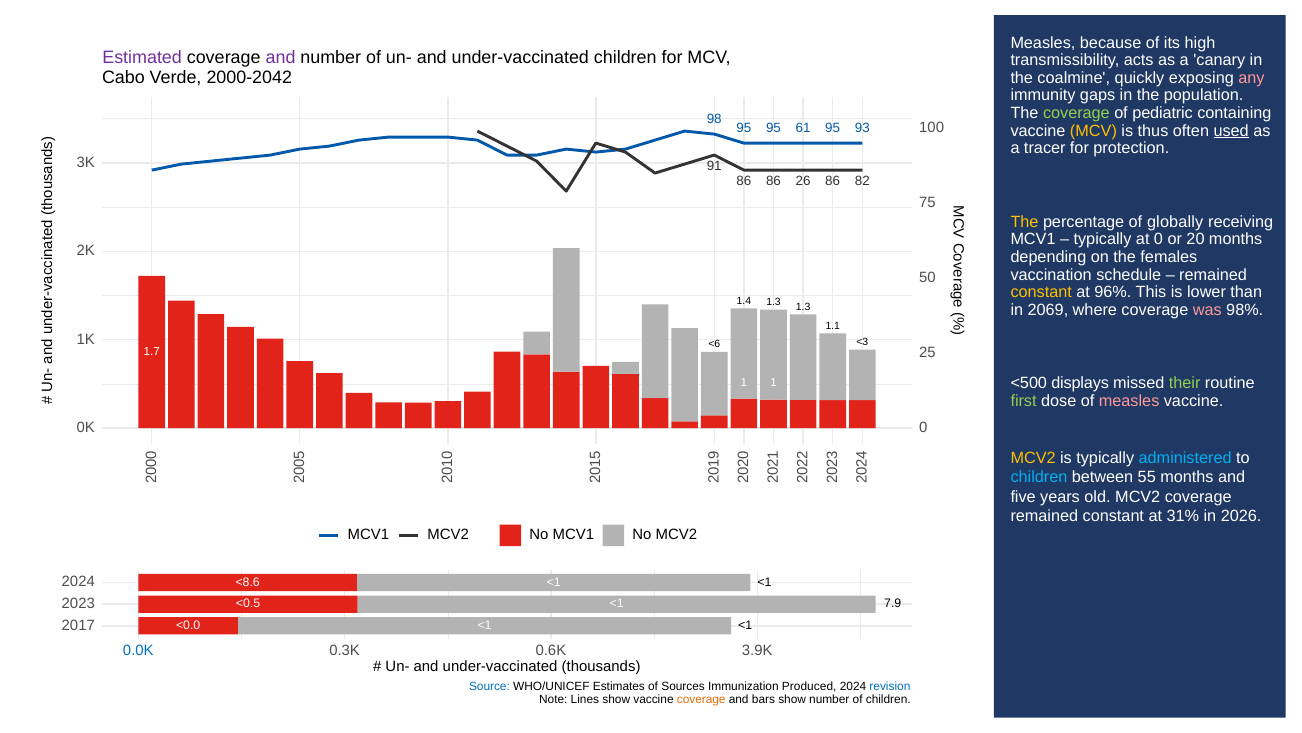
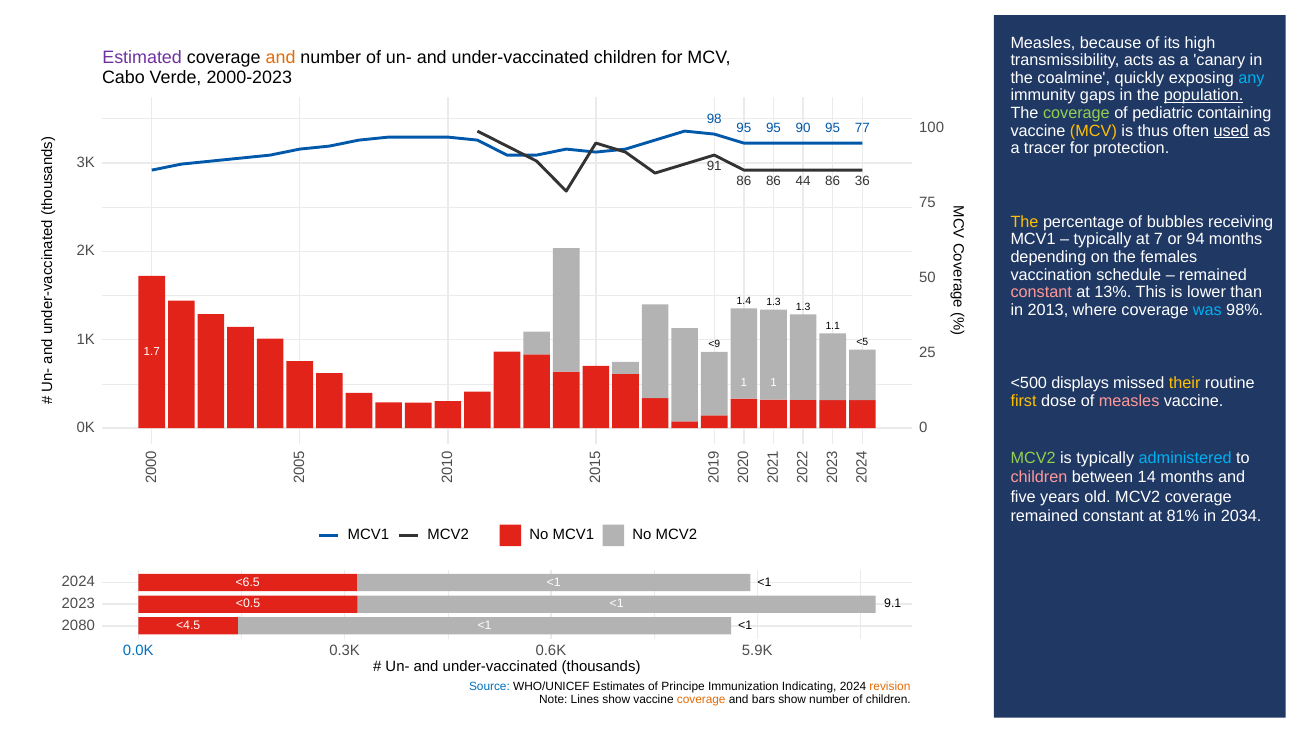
and colour: purple -> orange (280, 58)
2000-2042: 2000-2042 -> 2000-2023 (249, 78)
any colour: pink -> light blue (1251, 78)
population underline: none -> present (1204, 96)
61: 61 -> 90 (803, 128)
93: 93 -> 77 (862, 128)
26: 26 -> 44 (803, 181)
82: 82 -> 36 (862, 181)
globally: globally -> bubbles (1175, 222)
at 0: 0 -> 7 (1158, 239)
20: 20 -> 94 (1195, 239)
constant colour: yellow -> pink (1041, 292)
96%: 96% -> 13% (1113, 292)
2069: 2069 -> 2013 (1048, 310)
was colour: pink -> light blue (1207, 310)
<3: <3 -> <5 (862, 341)
<6: <6 -> <9 (714, 344)
their colour: light green -> yellow (1185, 383)
first colour: light green -> yellow (1024, 401)
MCV2 colour: yellow -> light green (1033, 457)
children colour: light blue -> pink (1039, 477)
55: 55 -> 14 (1147, 477)
31%: 31% -> 81% (1183, 516)
2026: 2026 -> 2034 (1241, 516)
<8.6: <8.6 -> <6.5 (248, 582)
7.9: 7.9 -> 9.1 (893, 603)
2017: 2017 -> 2080 (78, 625)
<0.0: <0.0 -> <4.5 (188, 625)
3.9K: 3.9K -> 5.9K (757, 650)
Sources: Sources -> Principe (683, 686)
Produced: Produced -> Indicating (809, 686)
revision colour: blue -> orange (890, 686)
